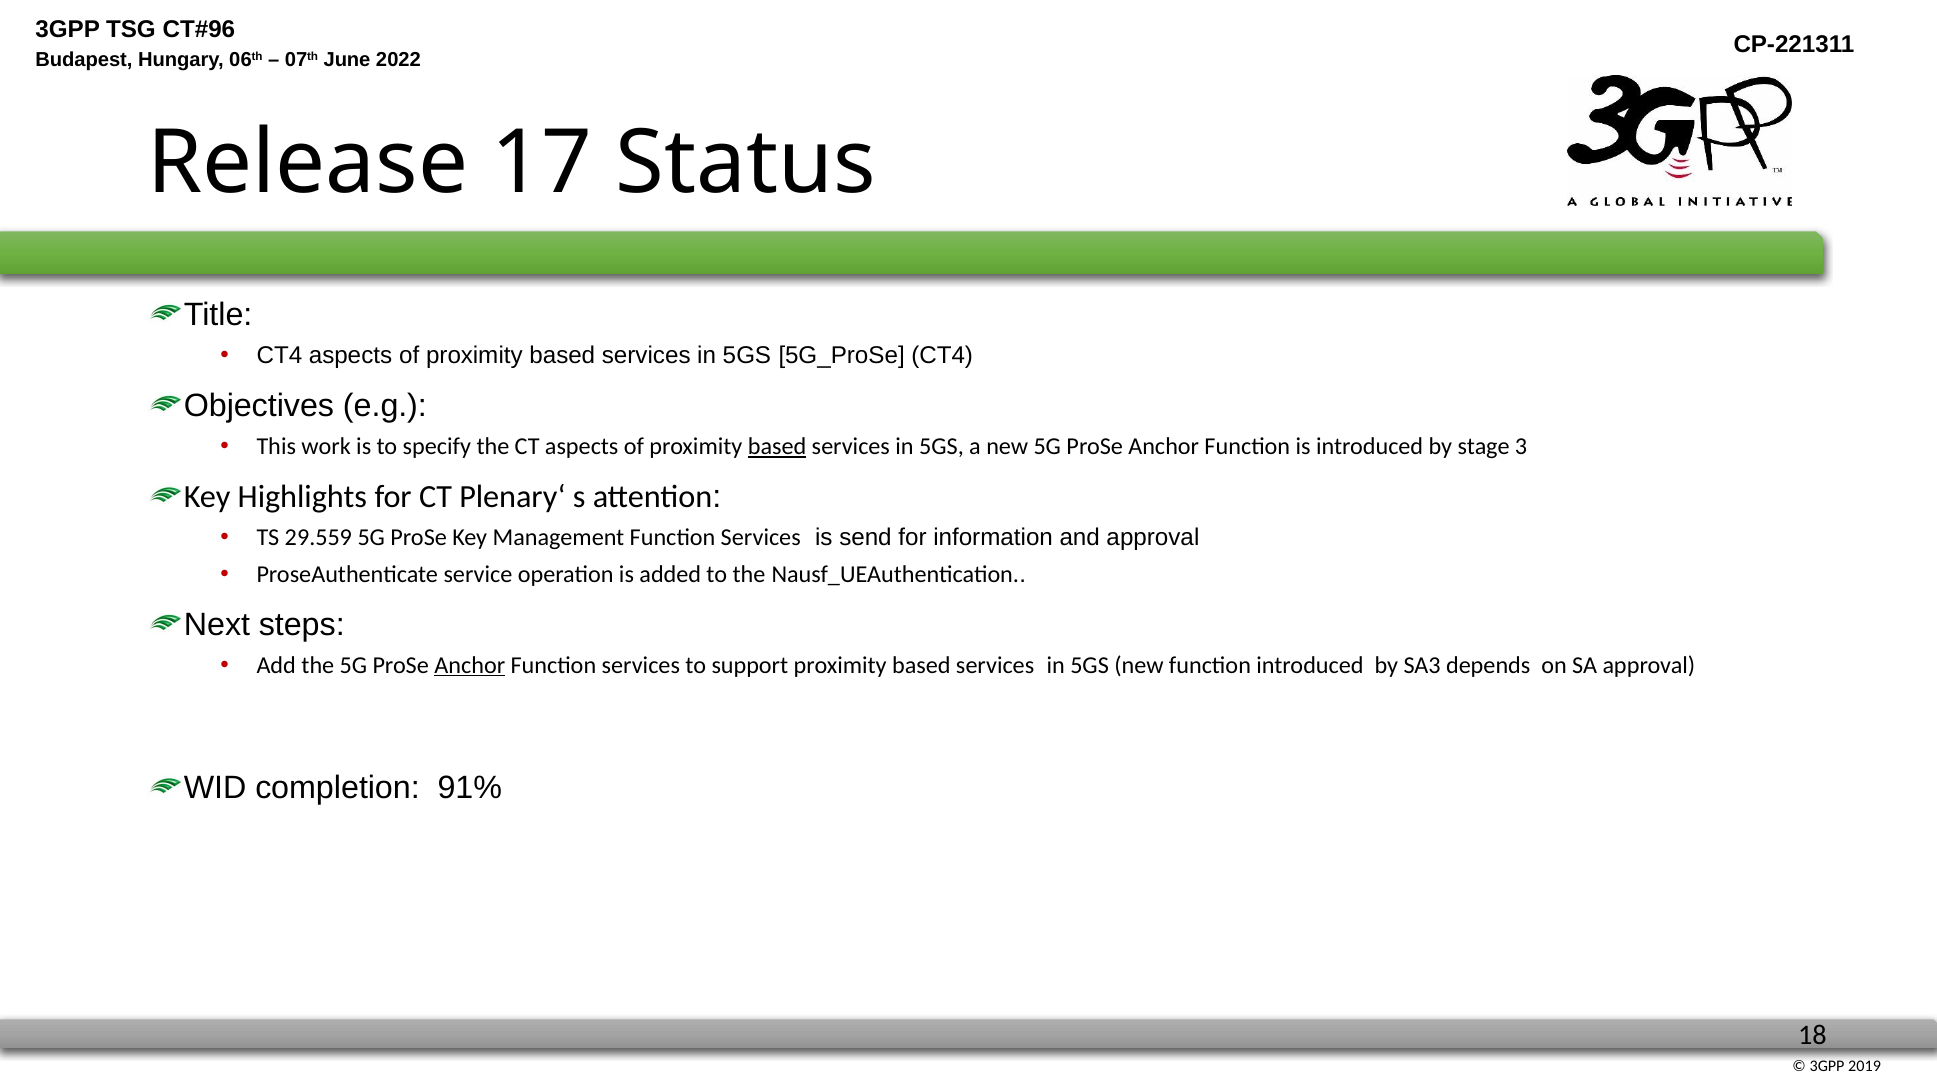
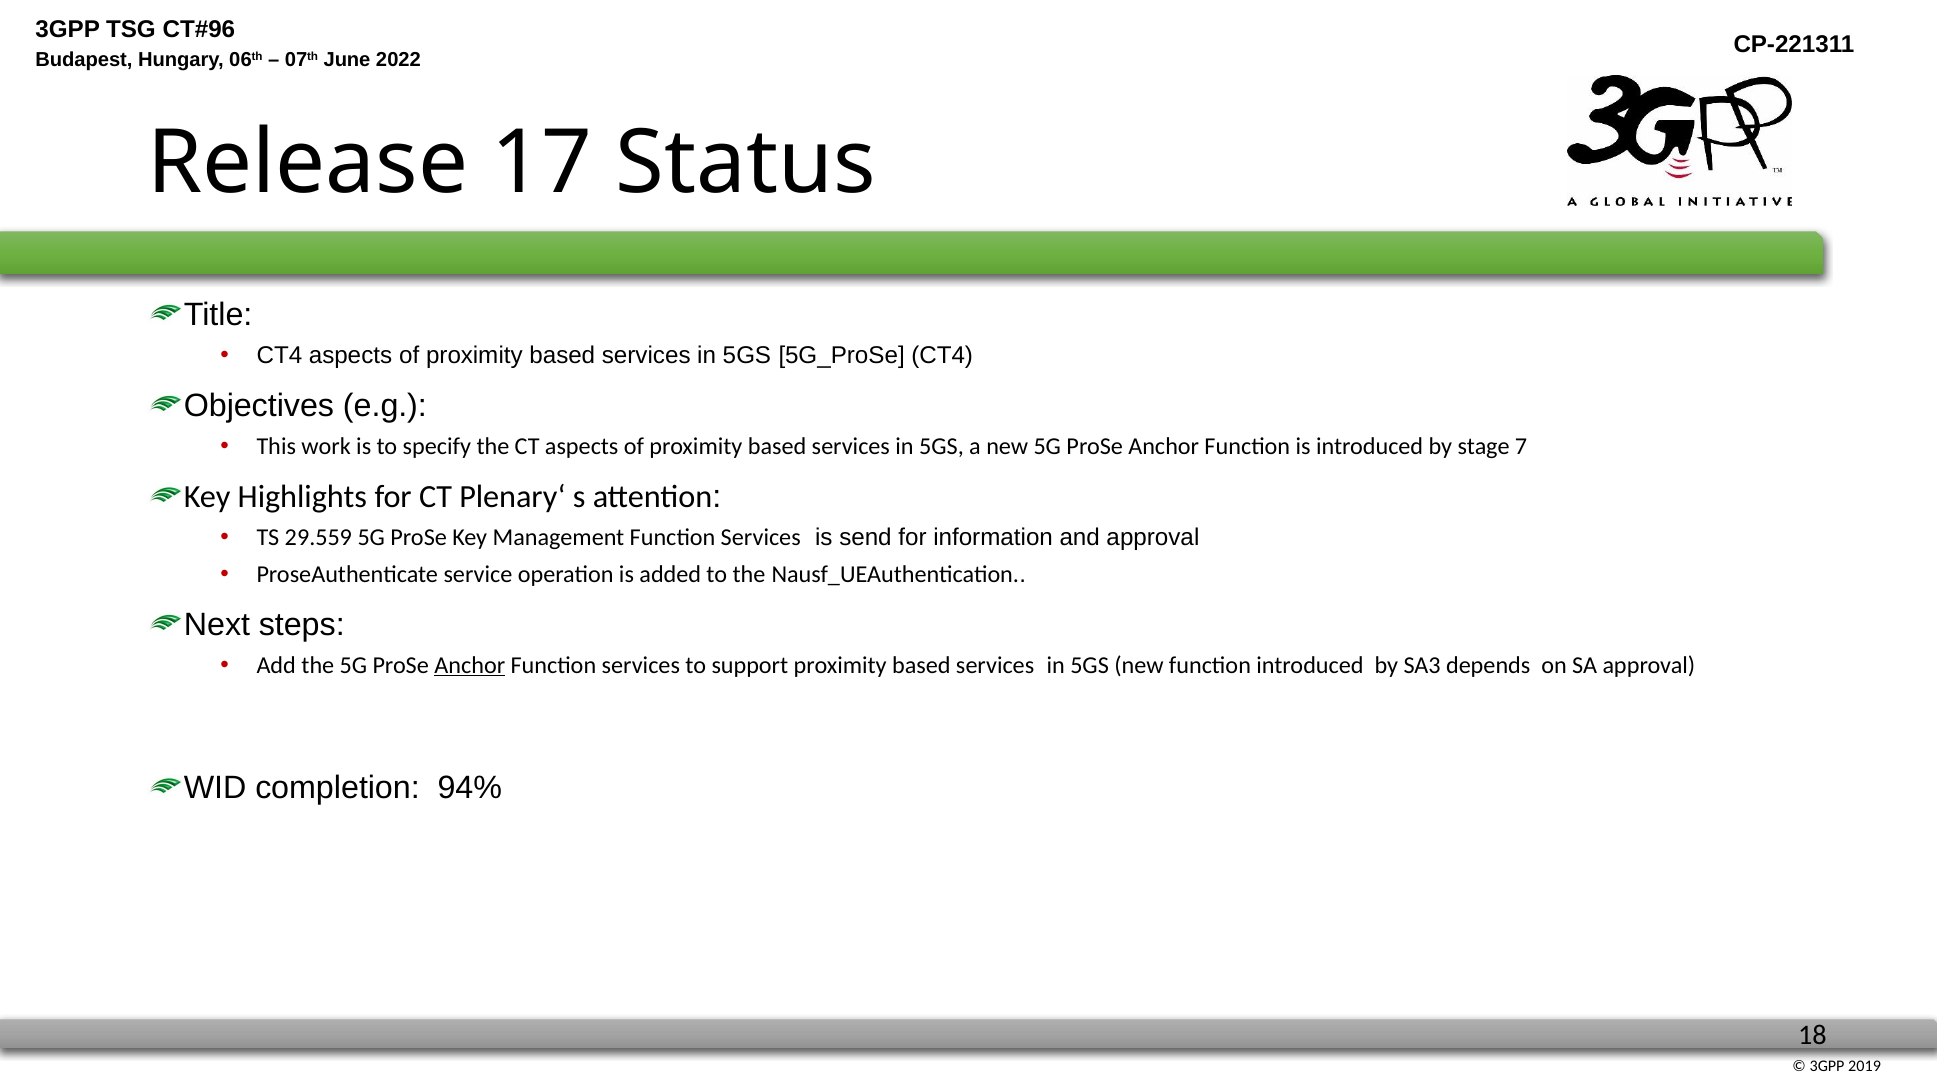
based underline: present -> none (777, 446)
3: 3 -> 7 (1521, 446)
91%: 91% -> 94% (470, 788)
